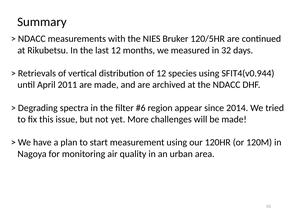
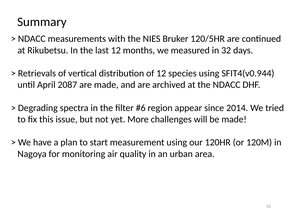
2011: 2011 -> 2087 (67, 85)
